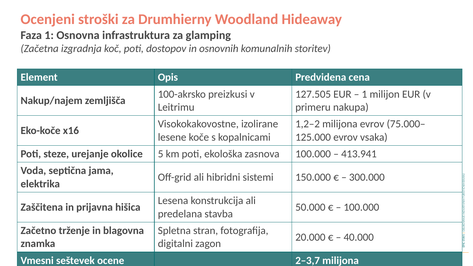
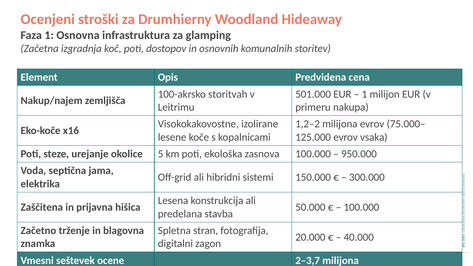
preizkusi: preizkusi -> storitvah (228, 94)
127.505: 127.505 -> 501.000 (313, 94)
413.941: 413.941 -> 950.000 (359, 154)
